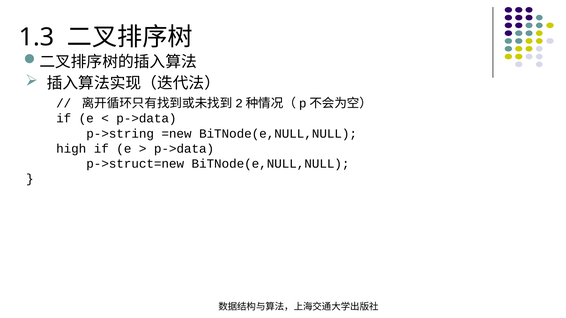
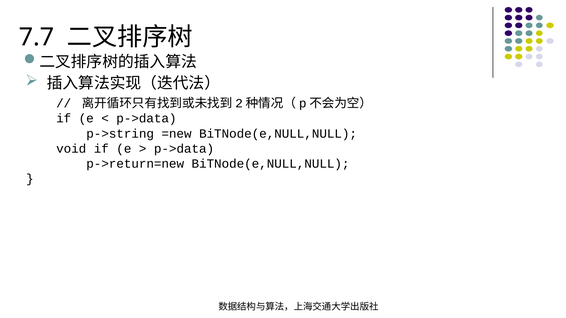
1.3: 1.3 -> 7.7 (37, 37)
high: high -> void (71, 149)
p->struct=new: p->struct=new -> p->return=new (135, 164)
